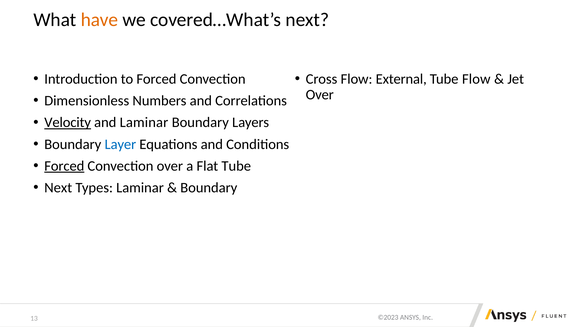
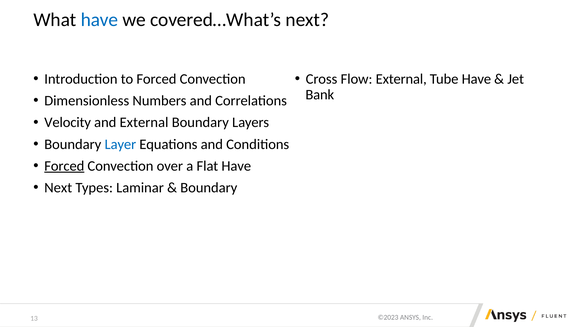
have colour: orange -> blue (100, 20)
Tube Flow: Flow -> Have (476, 79)
Over: Over -> Bank (320, 95)
Velocity underline: present -> none (68, 122)
and Laminar: Laminar -> External (144, 122)
Flat Tube: Tube -> Have (236, 166)
